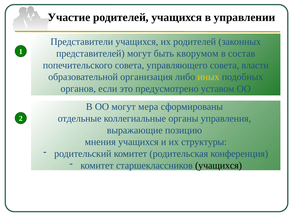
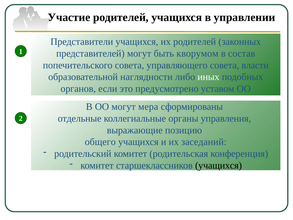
организация: организация -> наглядности (146, 77)
иных colour: yellow -> white (208, 77)
мнения: мнения -> общего (100, 142)
структуры: структуры -> заседаний (204, 142)
